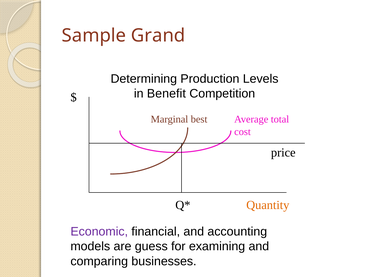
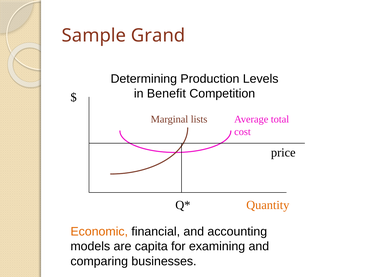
best: best -> lists (199, 120)
Economic colour: purple -> orange (99, 232)
guess: guess -> capita (151, 247)
